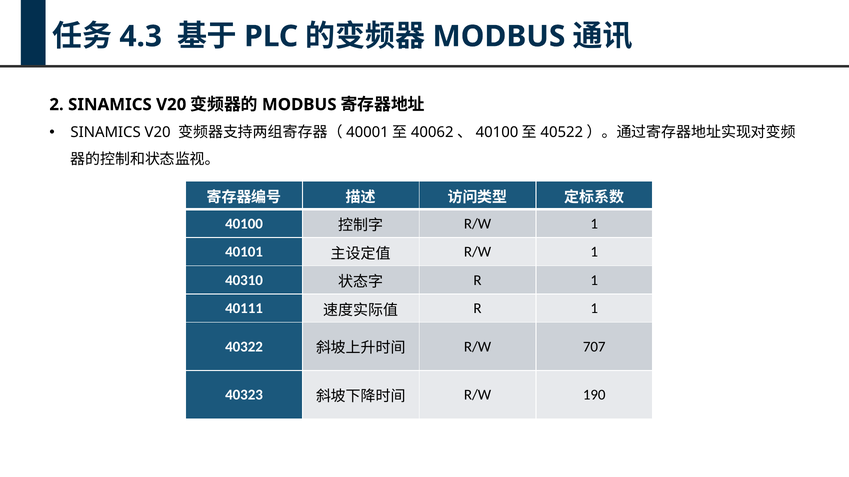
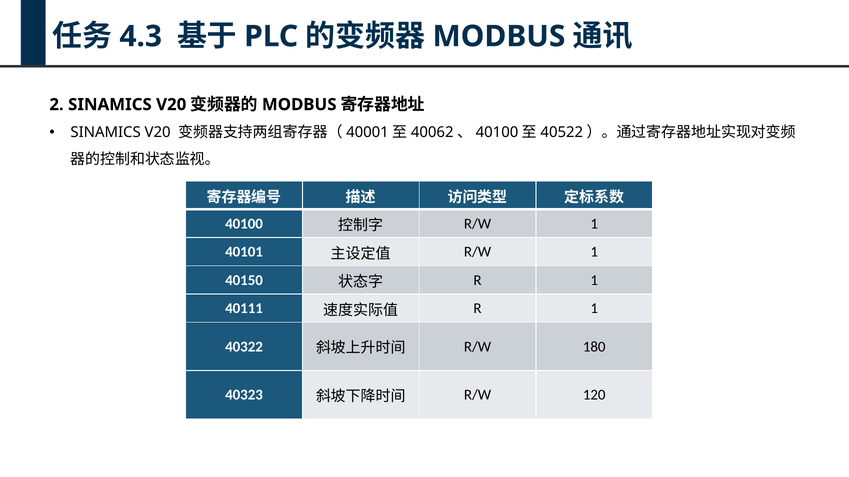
40310: 40310 -> 40150 (244, 280)
707: 707 -> 180 (594, 347)
190: 190 -> 120 (594, 395)
